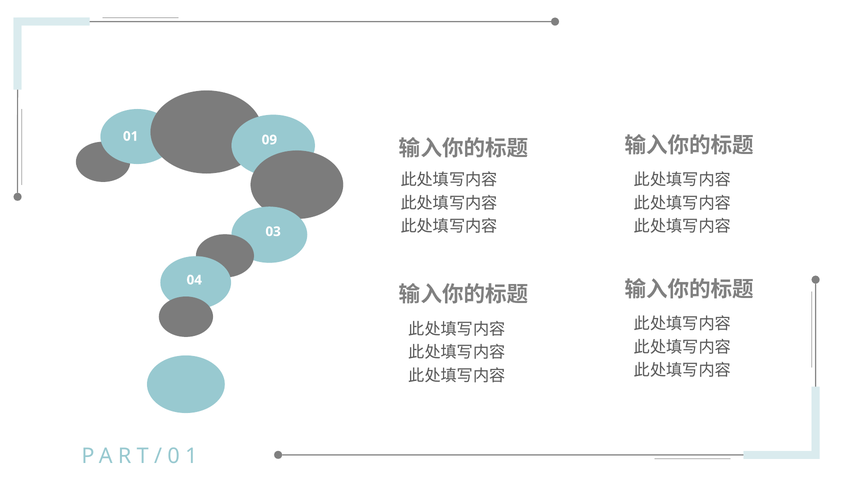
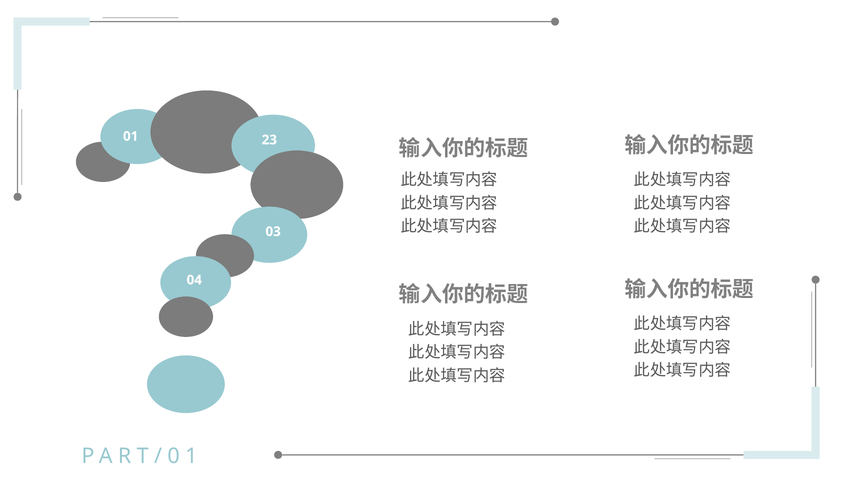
09: 09 -> 23 (269, 140)
